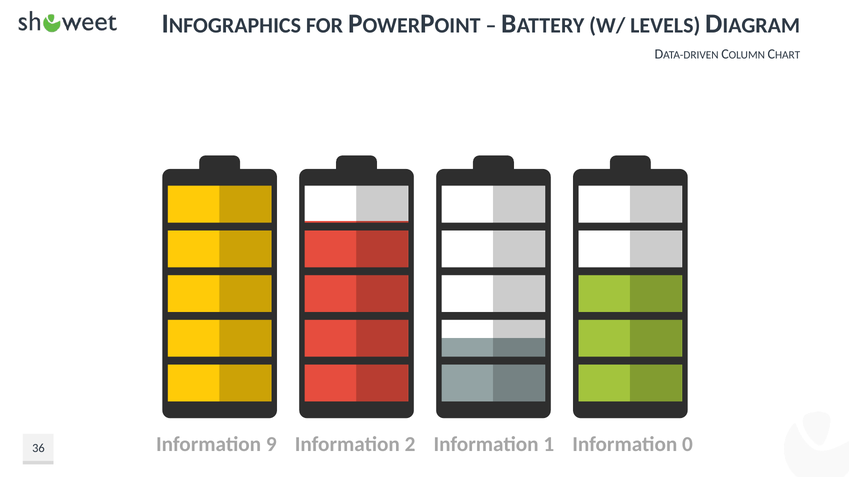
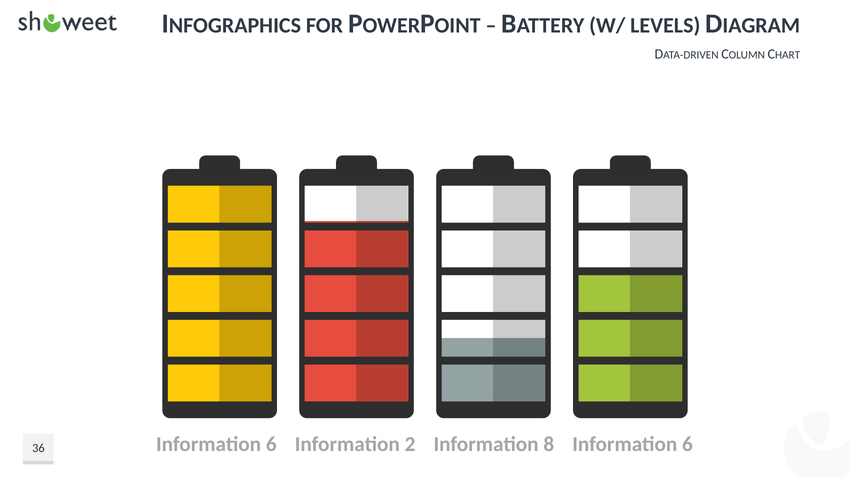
9: 9 -> 6 (271, 445)
1: 1 -> 8 (549, 445)
0: 0 -> 6 (687, 445)
